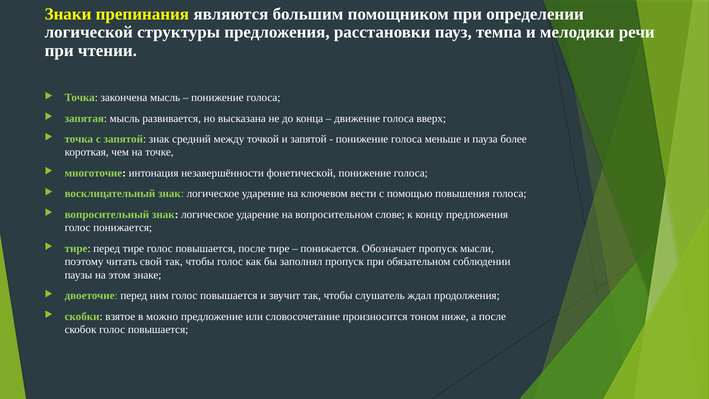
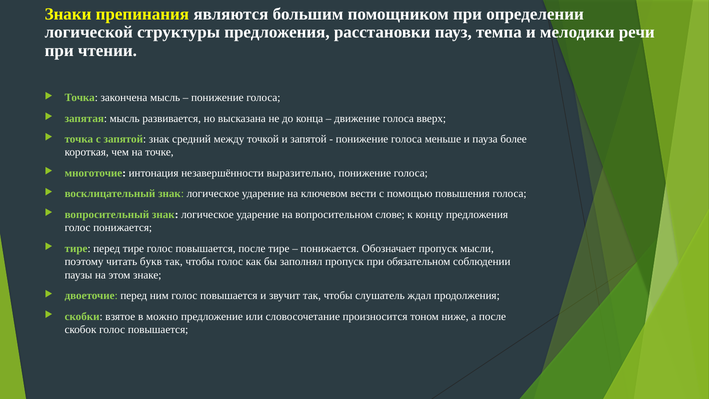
фонетической: фонетической -> выразительно (301, 173)
свой: свой -> букв (151, 262)
